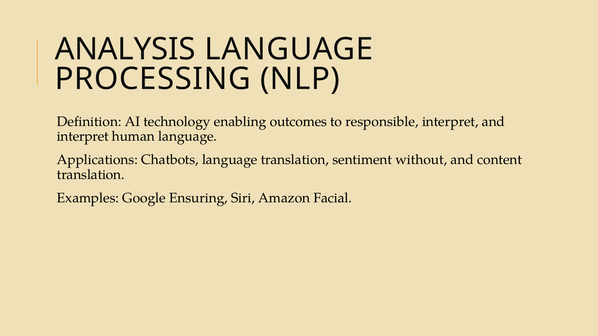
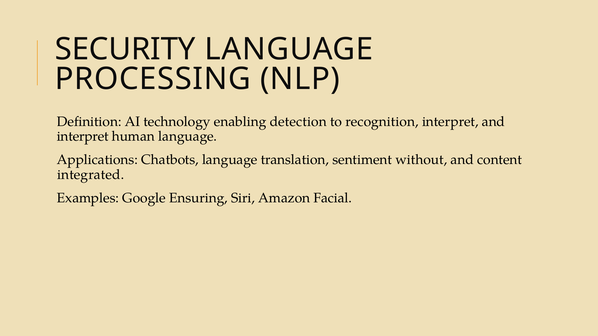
ANALYSIS: ANALYSIS -> SECURITY (125, 49)
outcomes: outcomes -> detection (298, 122)
responsible: responsible -> recognition (382, 122)
translation: translation -> integrated (91, 175)
